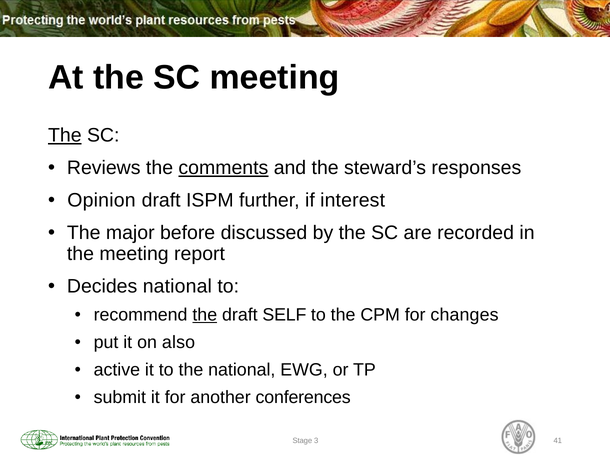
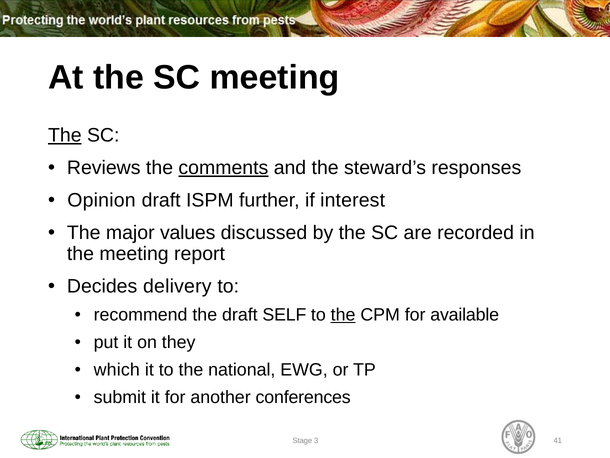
before: before -> values (188, 233)
Decides national: national -> delivery (177, 286)
the underline: present -> none (205, 315)
the underline: none -> present (343, 315)
changes: changes -> available (465, 315)
also: also -> they (179, 342)
active: active -> which (117, 370)
